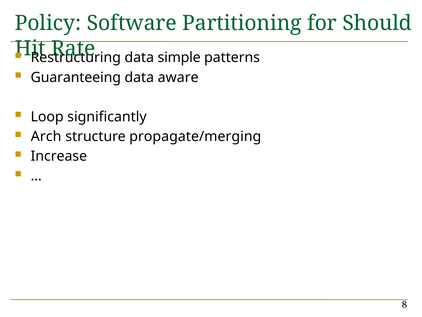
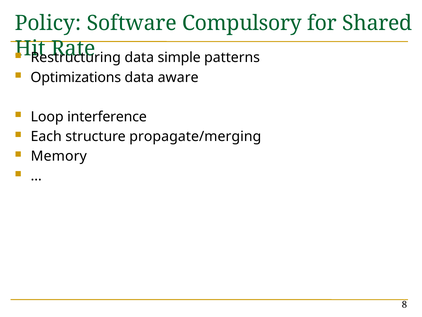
Partitioning: Partitioning -> Compulsory (242, 23)
Should: Should -> Shared (377, 23)
Guaranteeing: Guaranteeing -> Optimizations (76, 77)
significantly: significantly -> interference (107, 117)
Arch: Arch -> Each (46, 136)
Increase: Increase -> Memory (59, 156)
